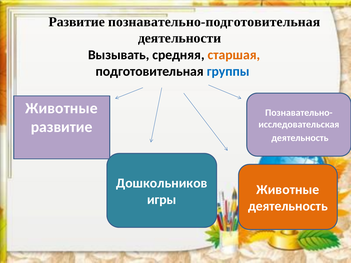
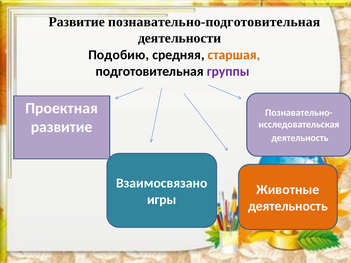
Вызывать: Вызывать -> Подобию (119, 55)
группы colour: blue -> purple (228, 71)
Животные: Животные -> Проектная (62, 108)
Дошкольников: Дошкольников -> Взаимосвязано (162, 183)
